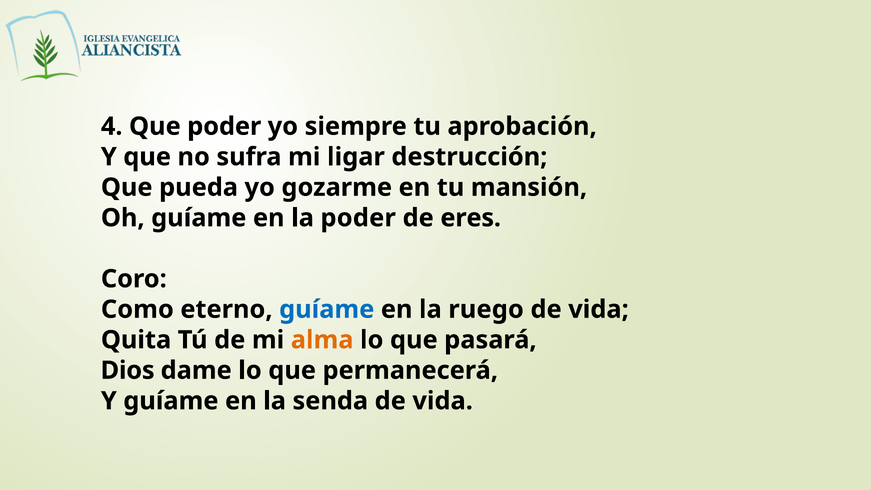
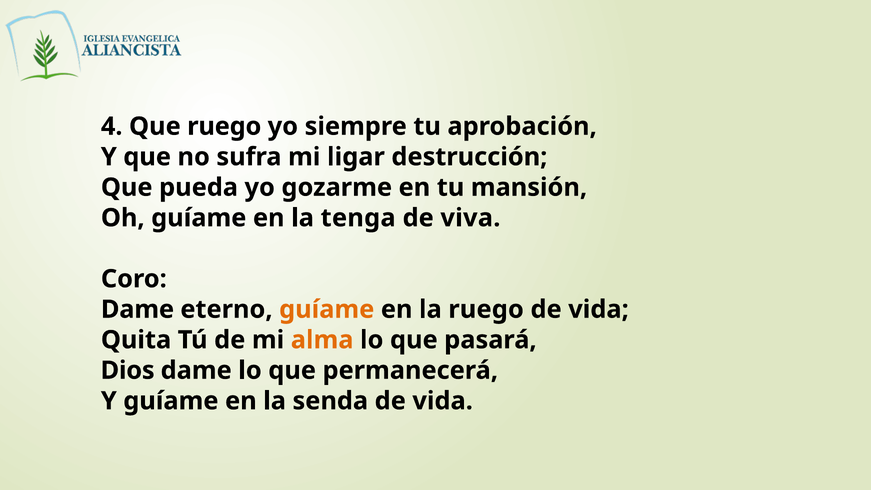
Que poder: poder -> ruego (224, 126)
la poder: poder -> tenga (358, 218)
eres: eres -> viva (470, 218)
Como: Como -> Dame (137, 309)
guíame colour: blue -> orange (327, 309)
